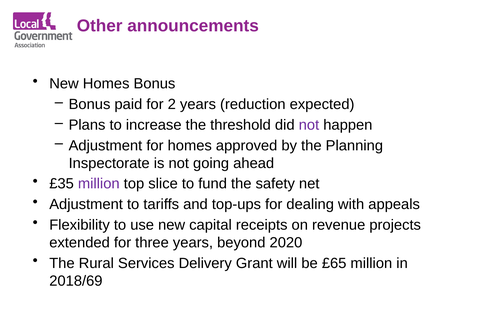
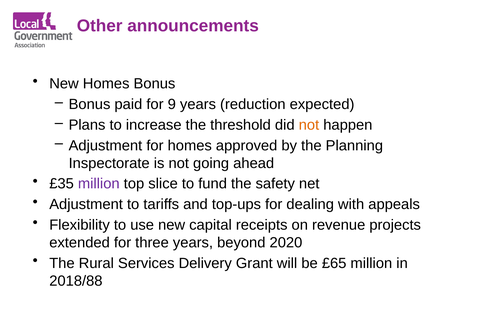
2: 2 -> 9 (172, 105)
not colour: purple -> orange (309, 125)
2018/69: 2018/69 -> 2018/88 (76, 281)
